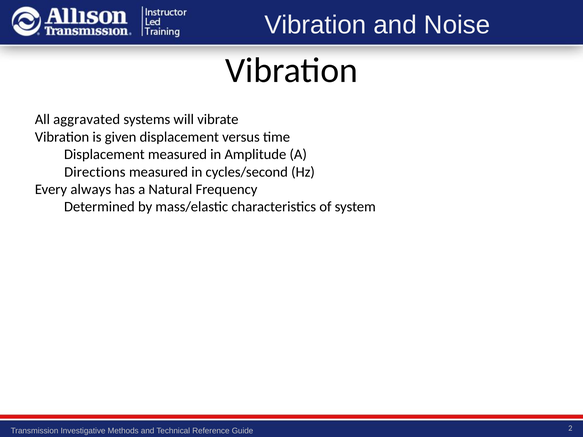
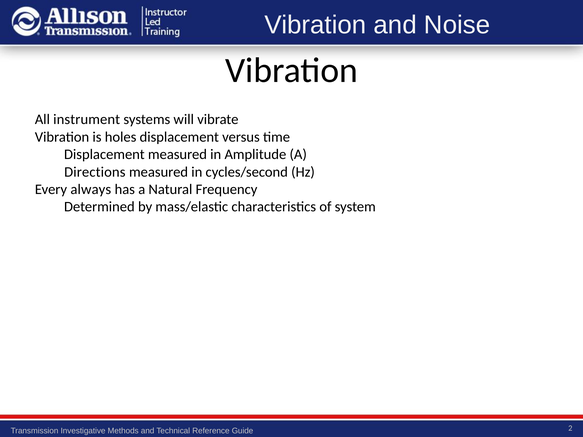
aggravated: aggravated -> instrument (87, 120)
given: given -> holes (121, 137)
